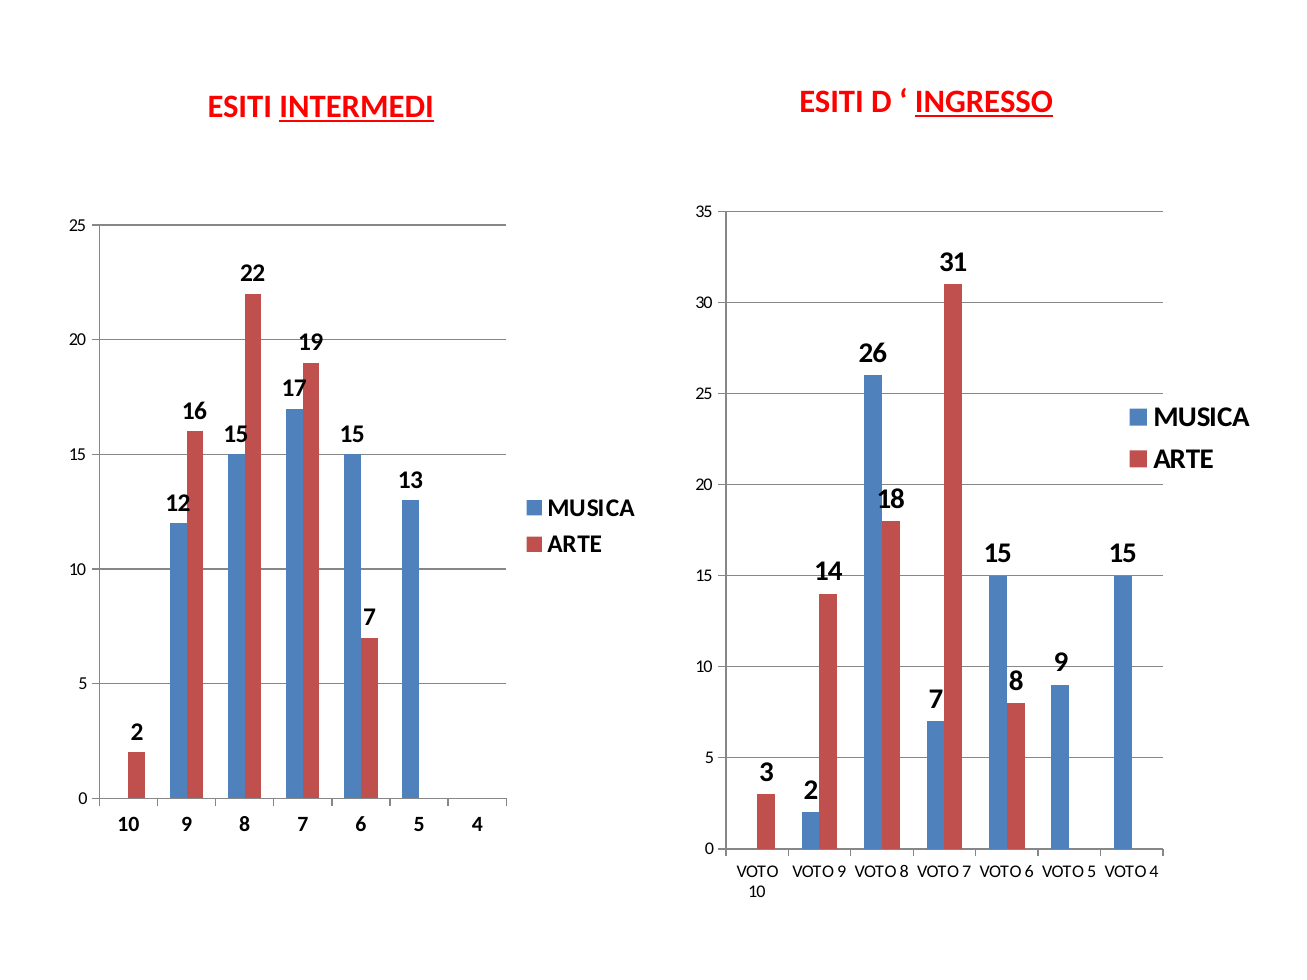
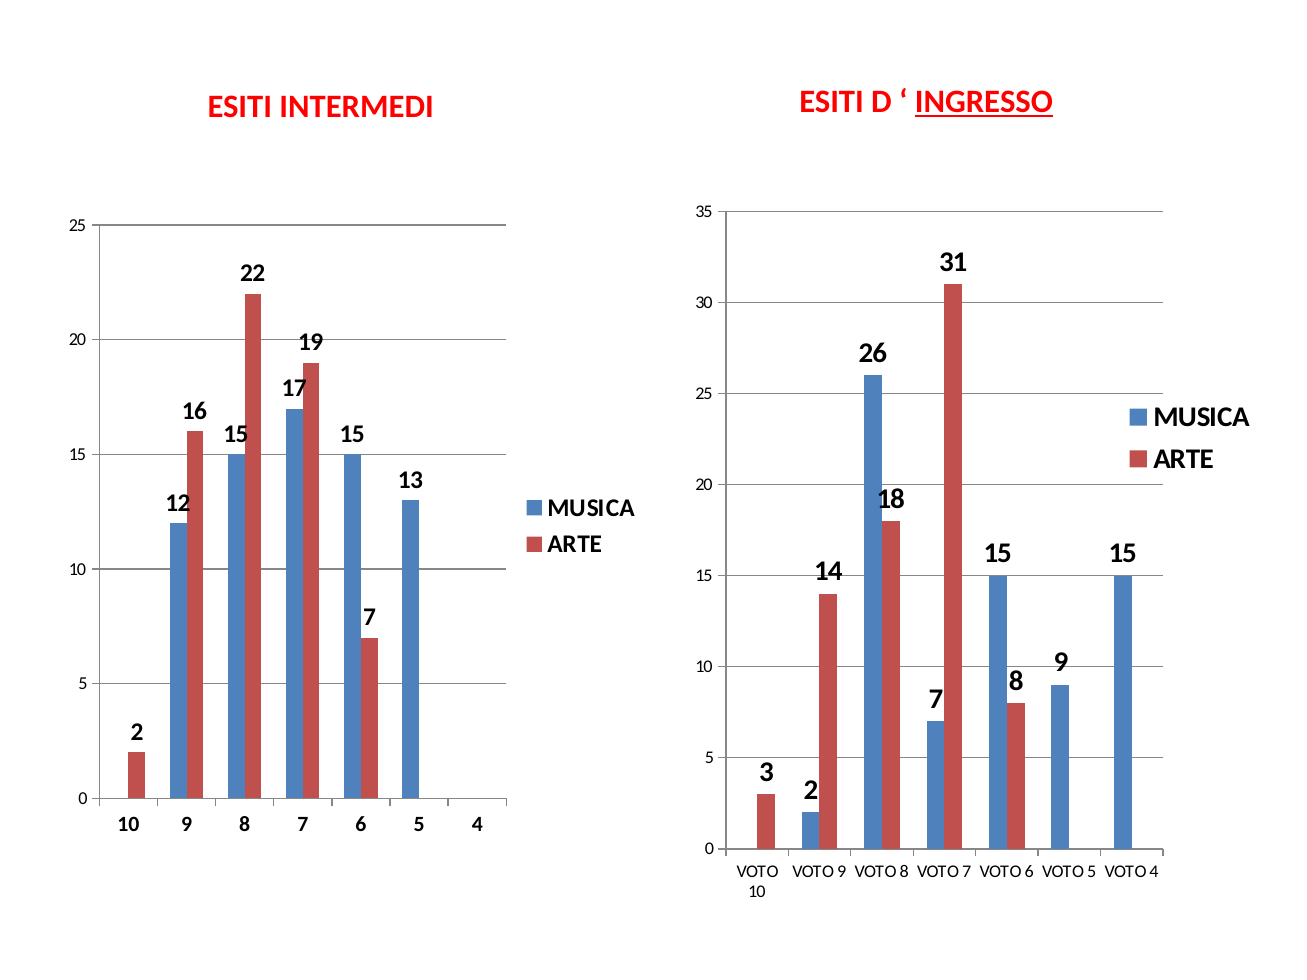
INTERMEDI underline: present -> none (357, 107)
